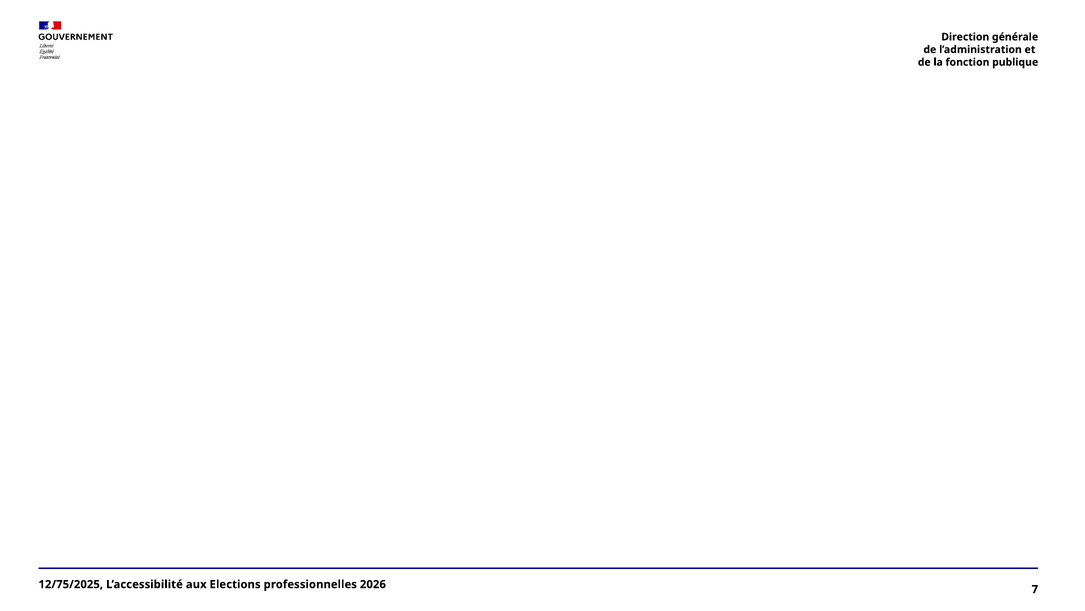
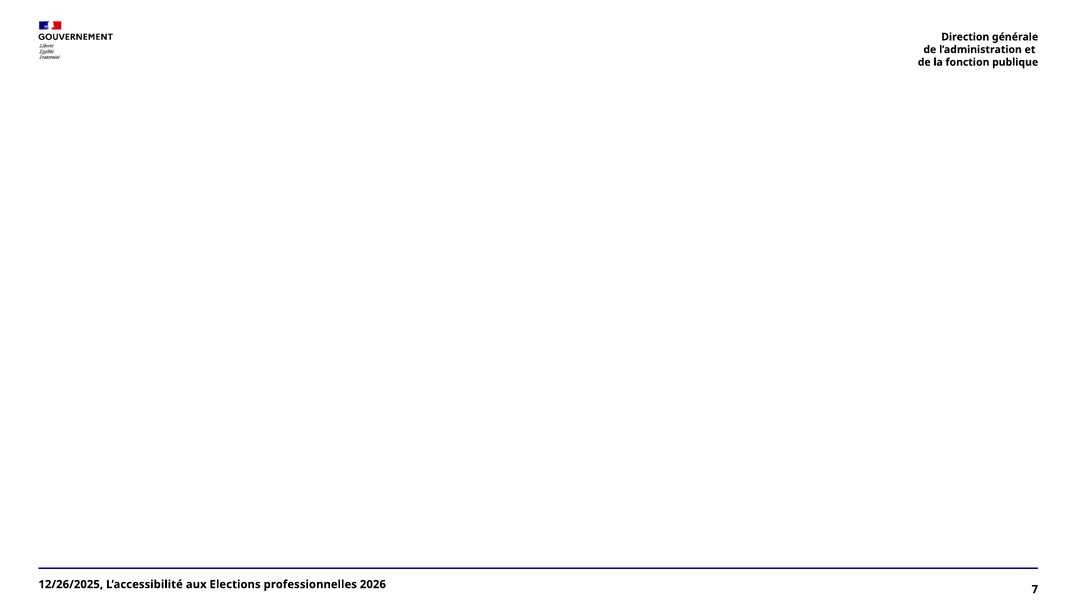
12/75/2025: 12/75/2025 -> 12/26/2025 (71, 584)
